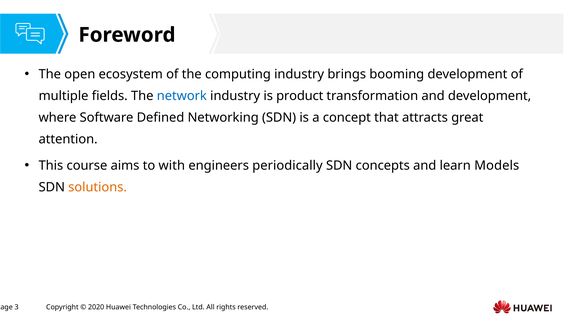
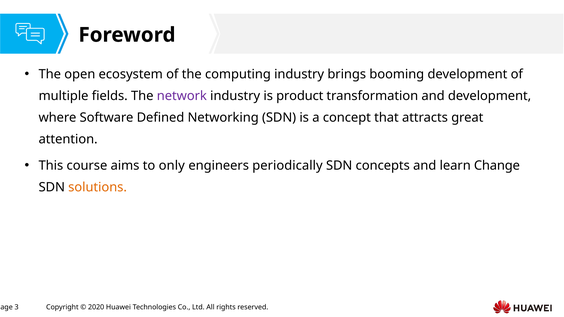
network colour: blue -> purple (182, 96)
with: with -> only (172, 166)
Models: Models -> Change (497, 166)
